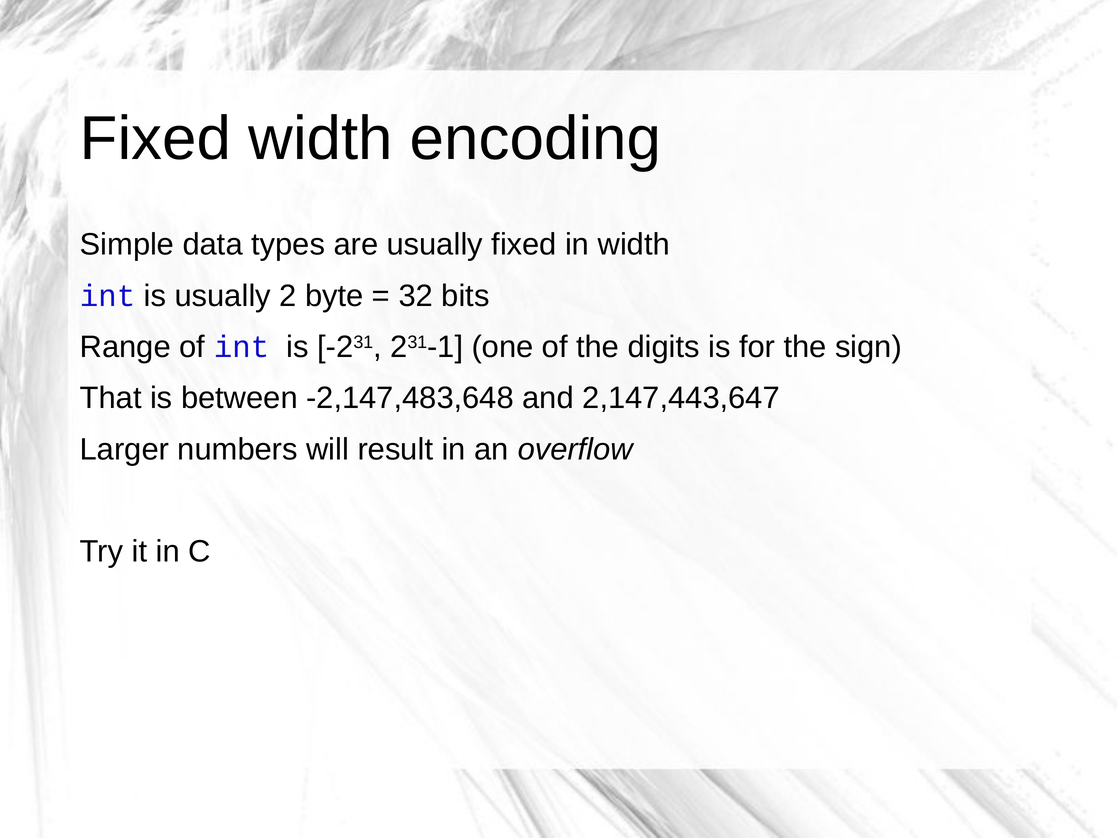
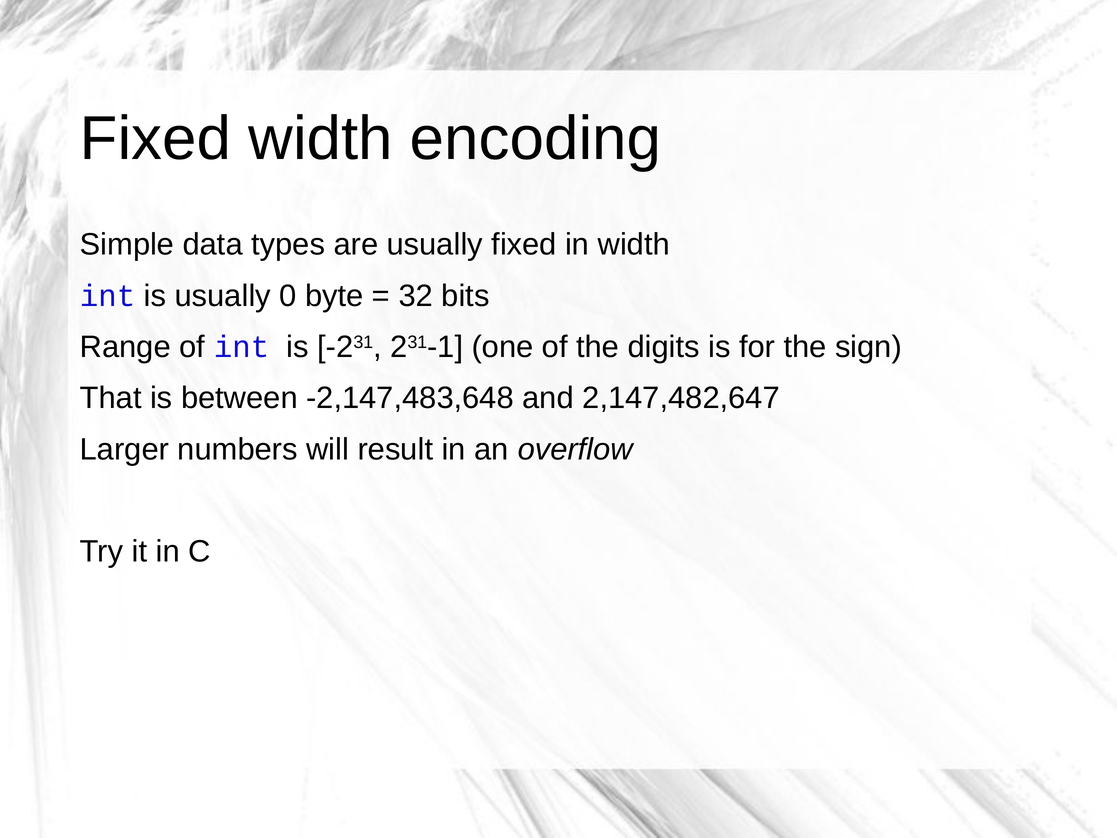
2: 2 -> 0 (288, 296)
2,147,443,647: 2,147,443,647 -> 2,147,482,647 (681, 398)
